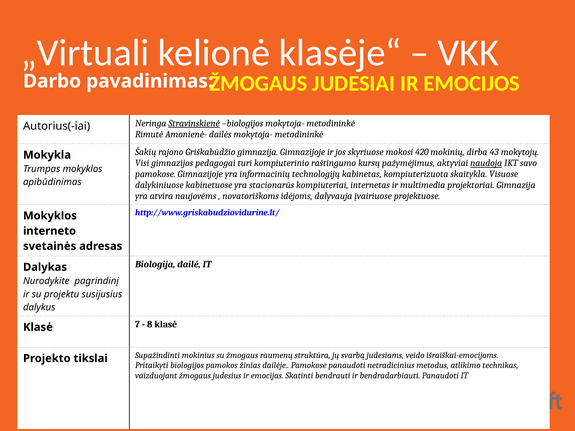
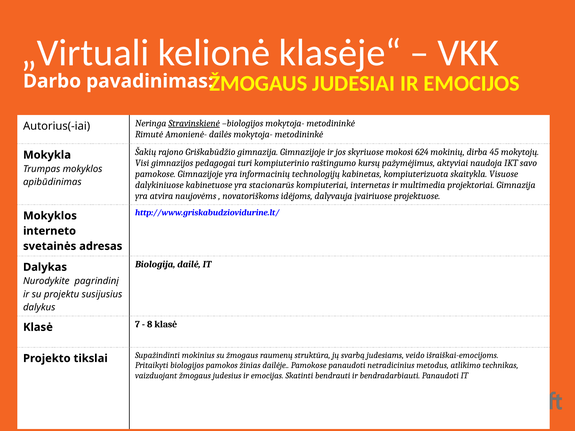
420: 420 -> 624 (422, 152)
43: 43 -> 45 (494, 152)
naudoja underline: present -> none (486, 163)
